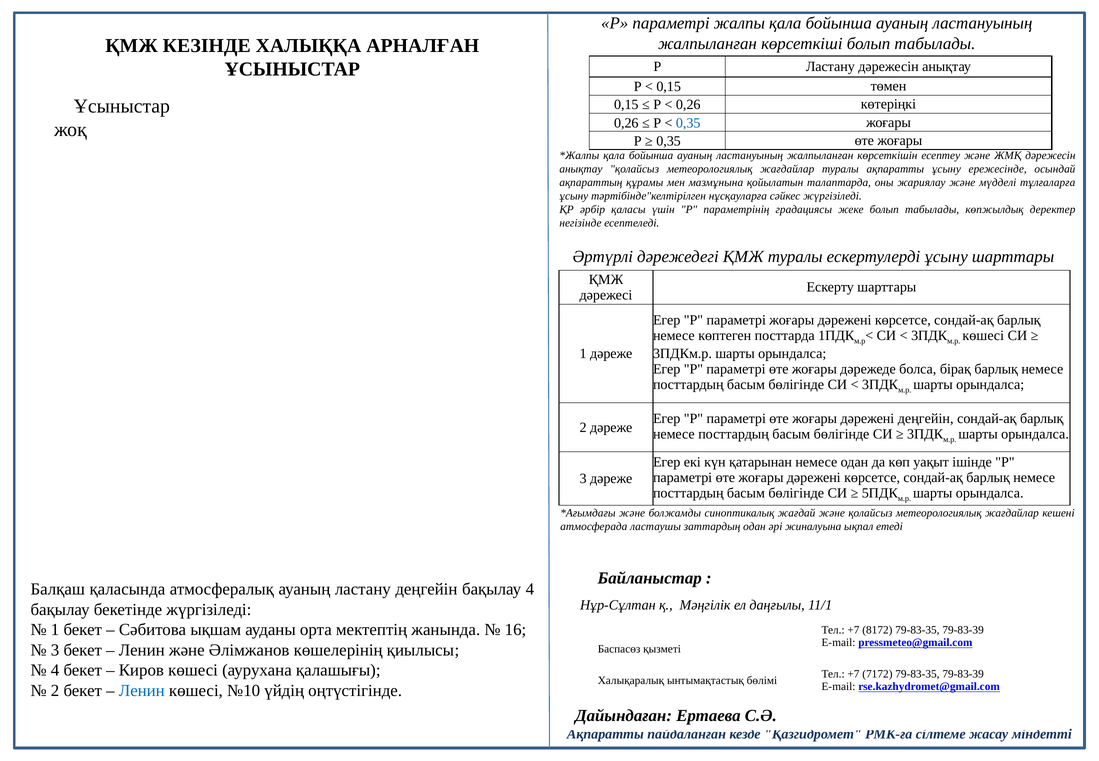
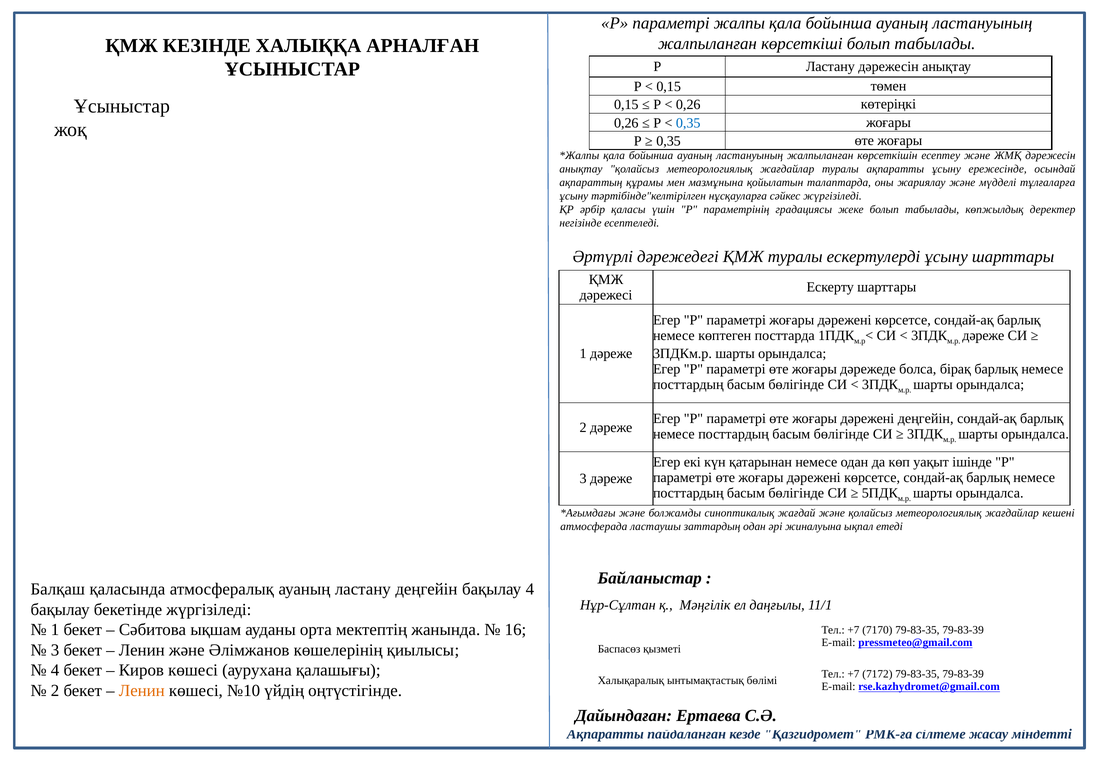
көшесі: көшесі -> дәреже (983, 336)
8172: 8172 -> 7170 (877, 630)
Ленин colour: blue -> orange (142, 691)
